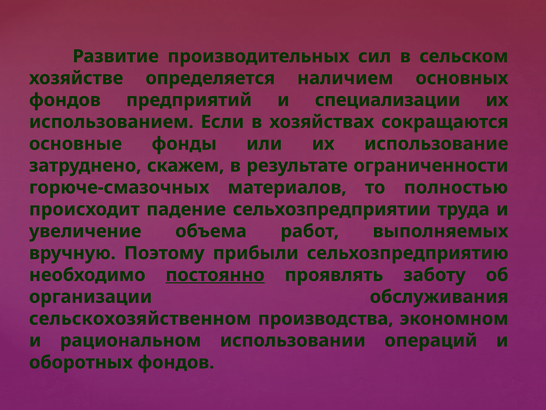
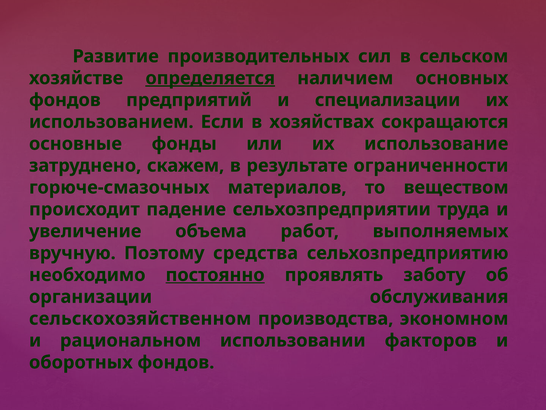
определяется underline: none -> present (210, 78)
полностью: полностью -> веществом (456, 187)
прибыли: прибыли -> средства (256, 253)
операций: операций -> факторов (431, 340)
